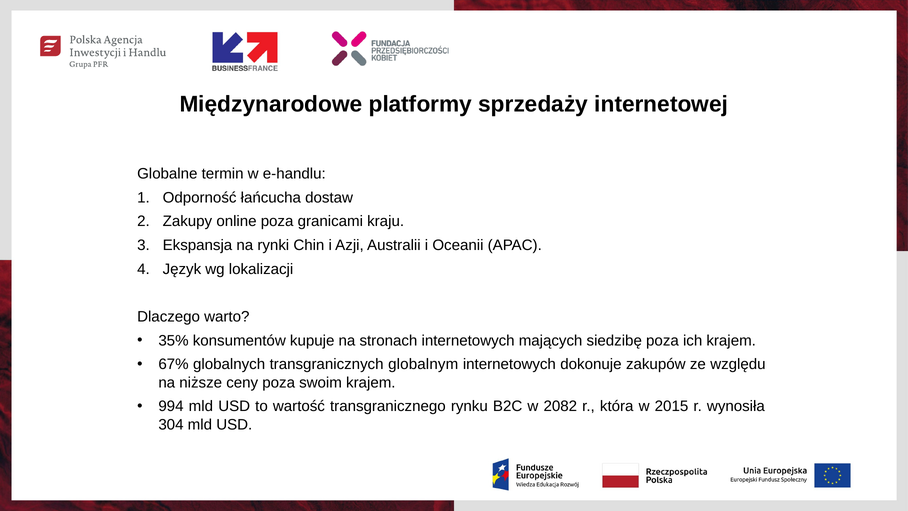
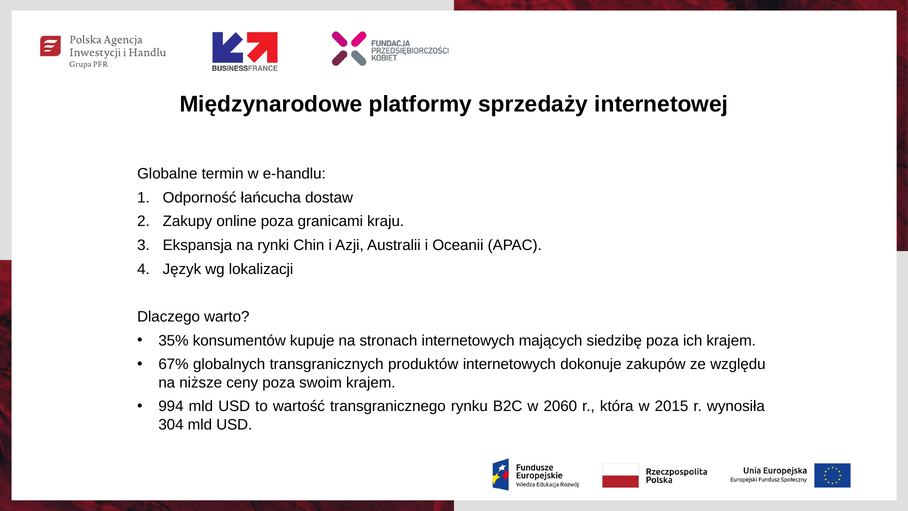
globalnym: globalnym -> produktów (423, 364)
2082: 2082 -> 2060 (560, 406)
